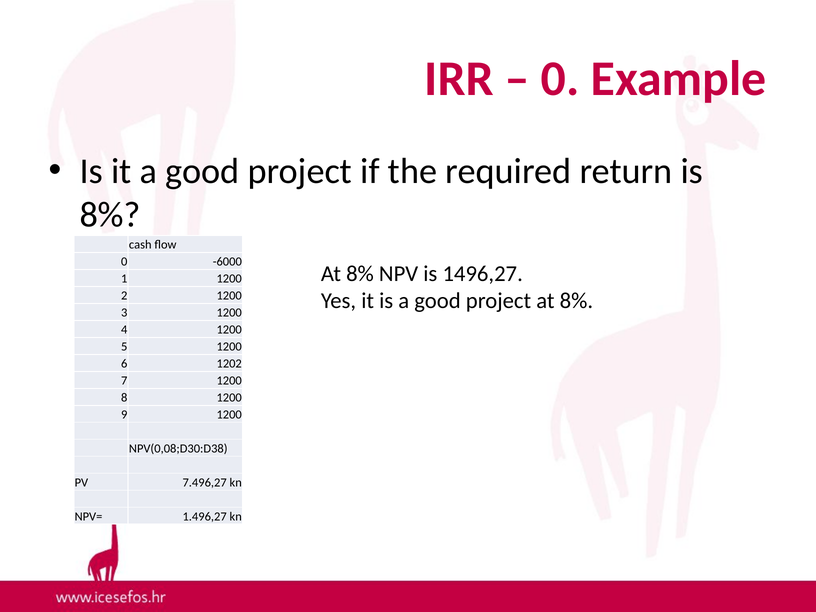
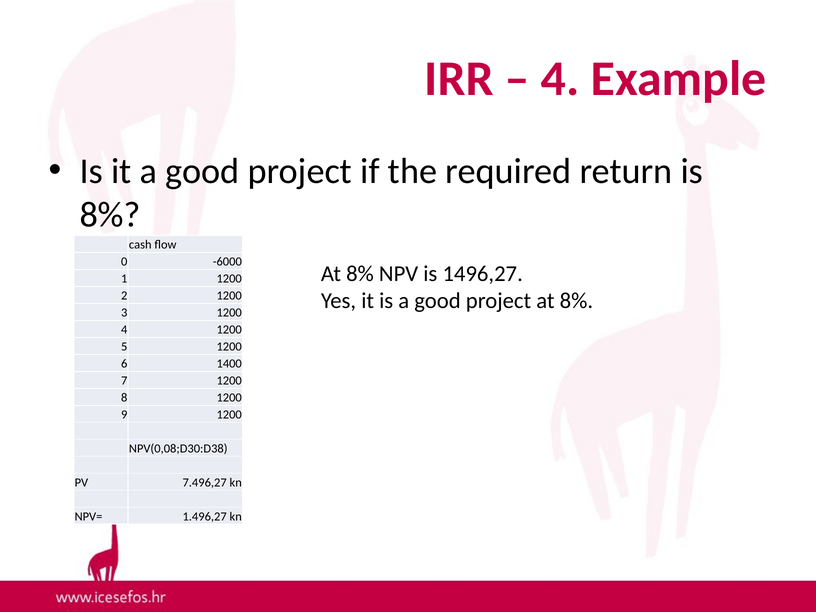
0: 0 -> 4 (560, 79)
1202: 1202 -> 1400 (229, 364)
